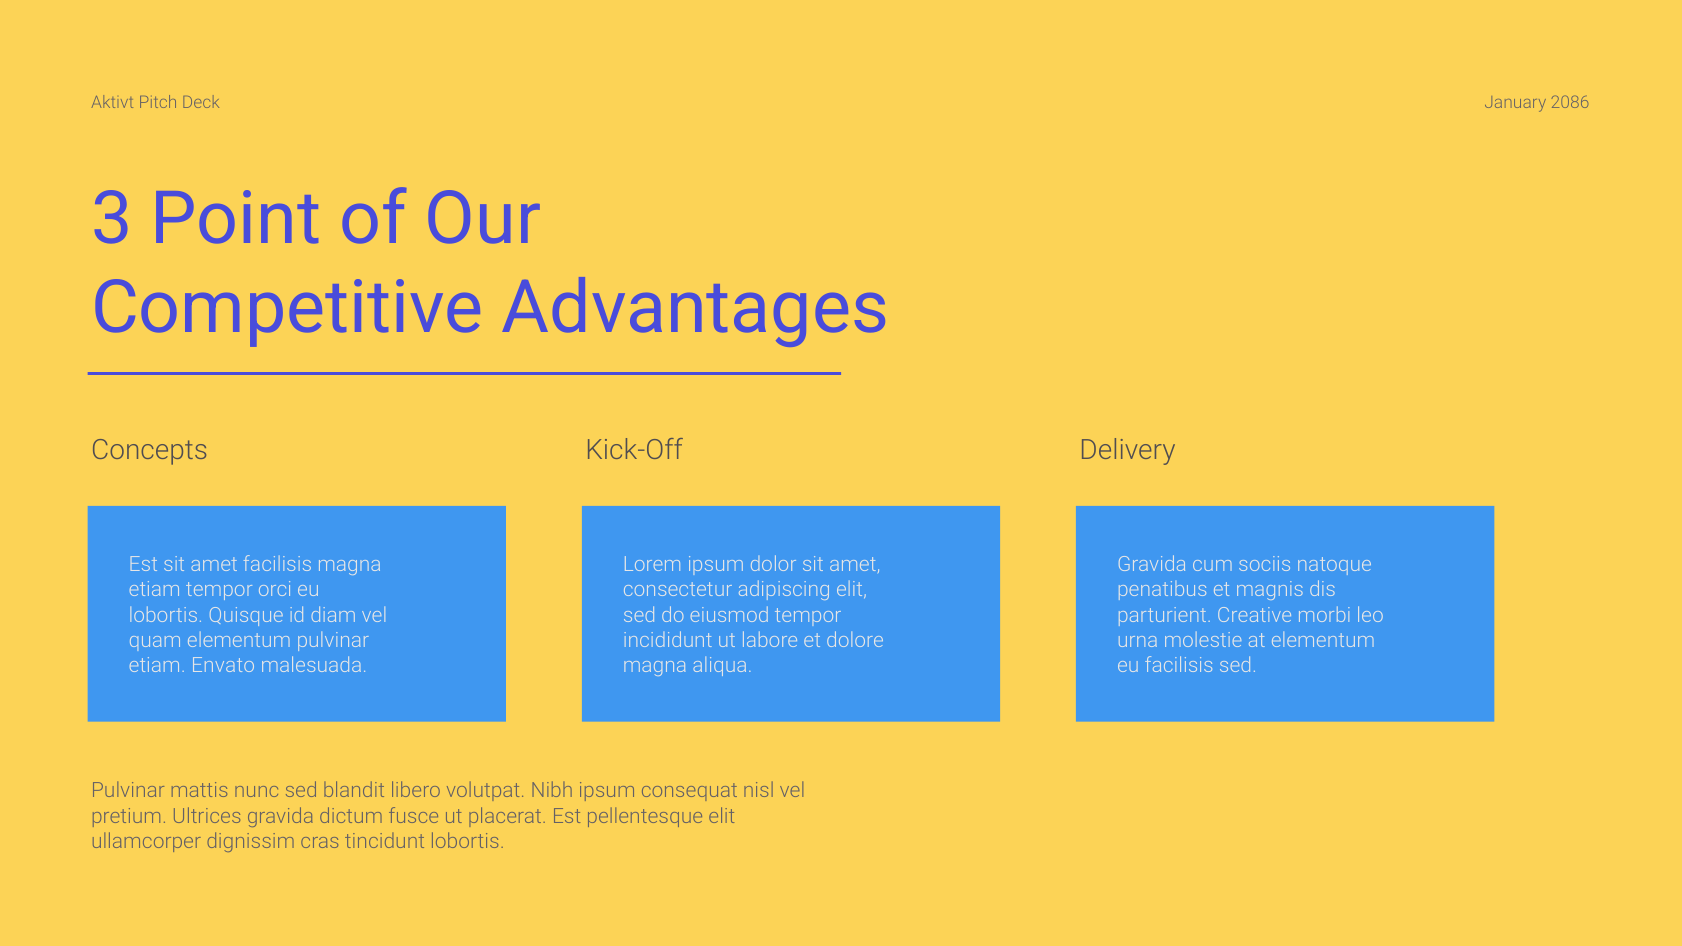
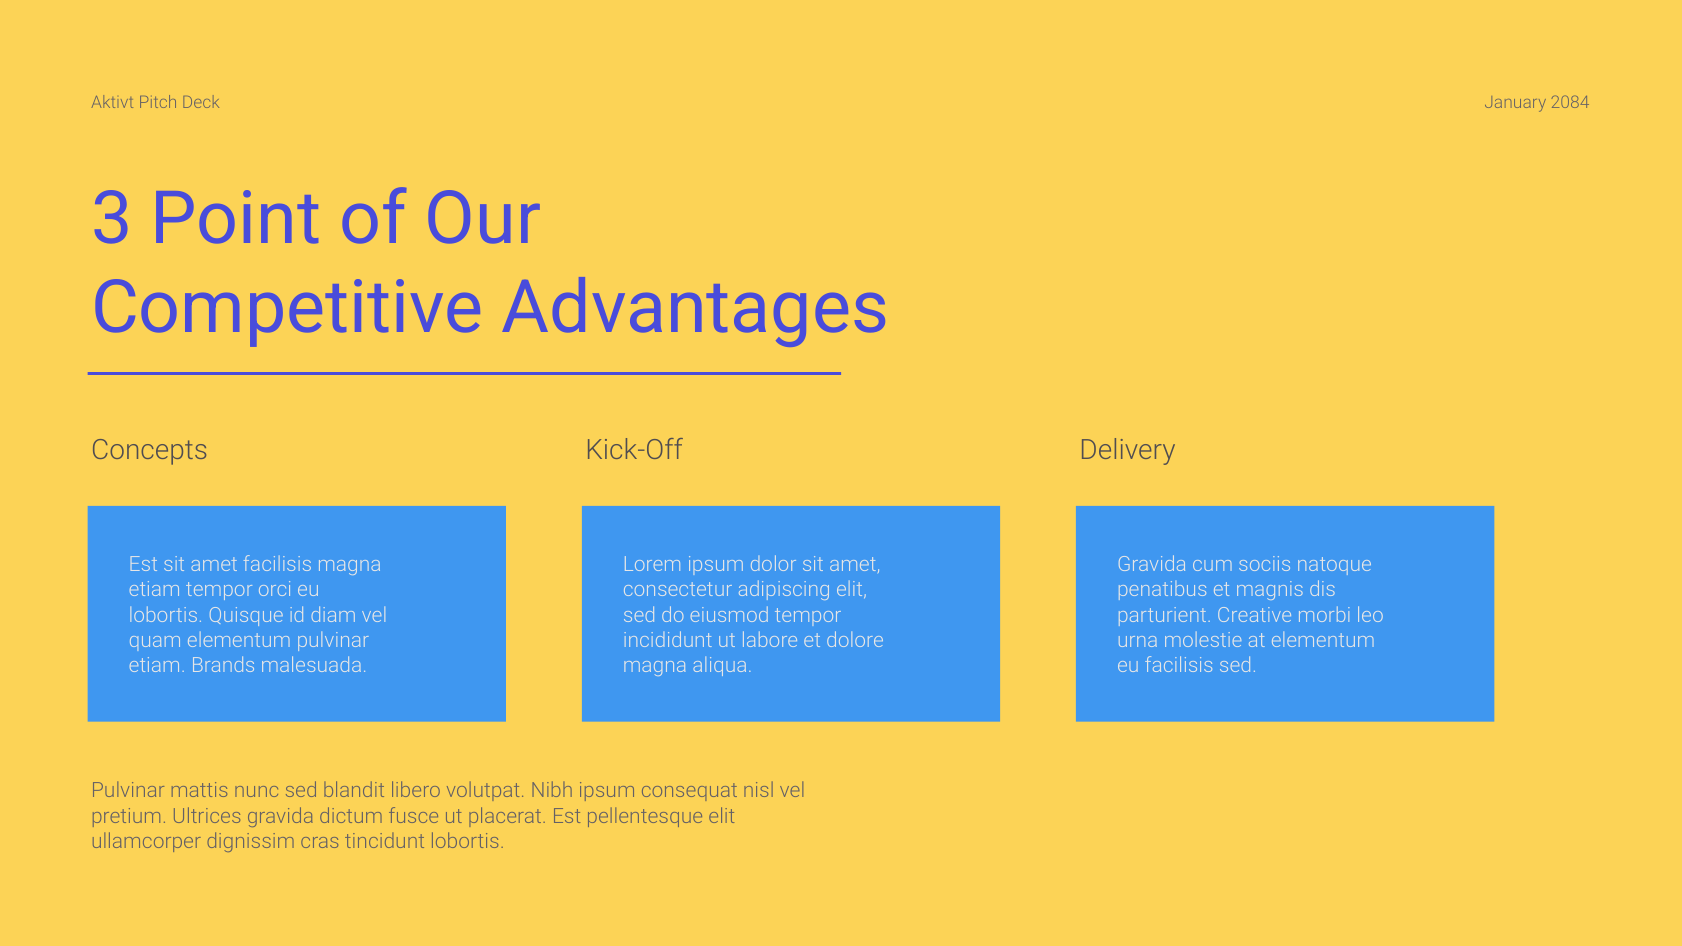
2086: 2086 -> 2084 (1570, 102)
Envato: Envato -> Brands (223, 666)
